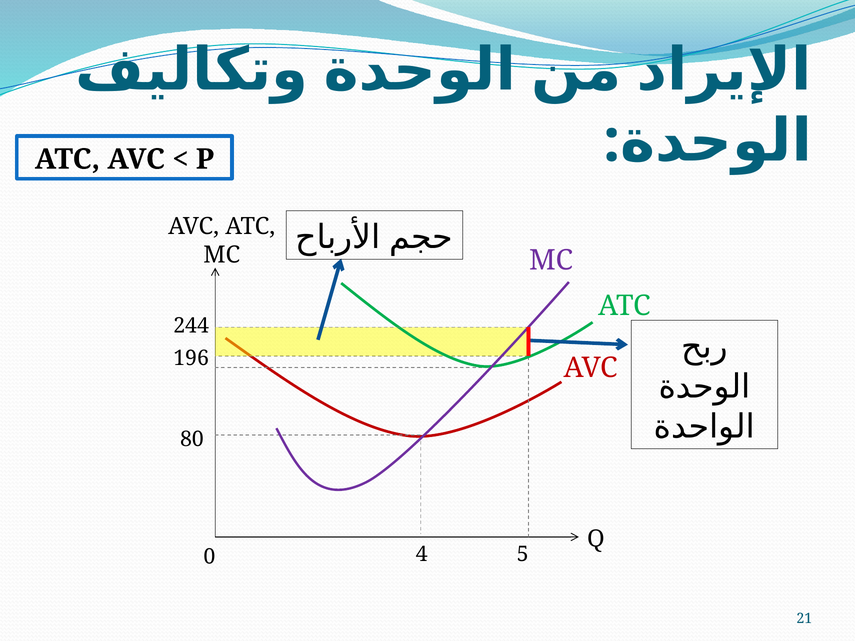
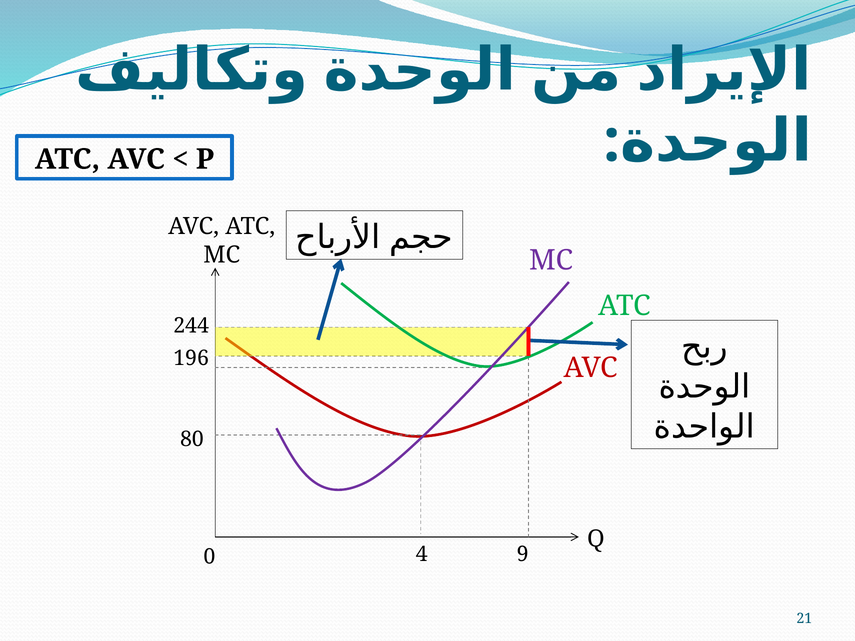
5: 5 -> 9 (523, 555)
